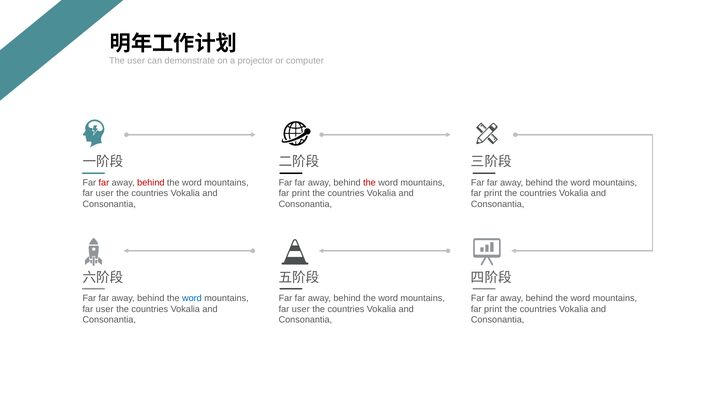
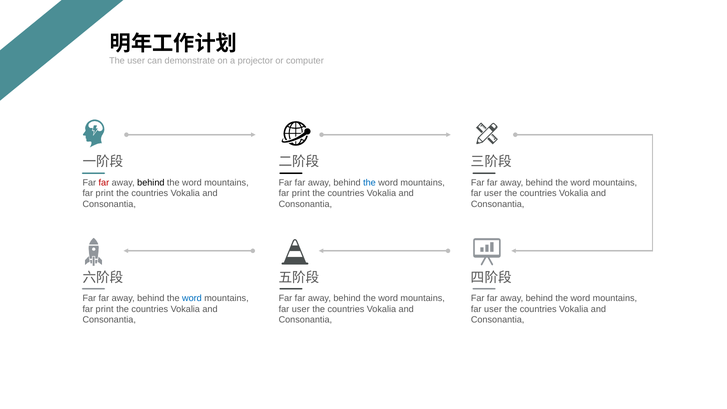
behind colour: red -> black (151, 183)
the colour: red -> blue (369, 183)
user: user -> print (105, 193)
print: print -> user (493, 193)
user: user -> print (105, 309)
print: print -> user (493, 309)
